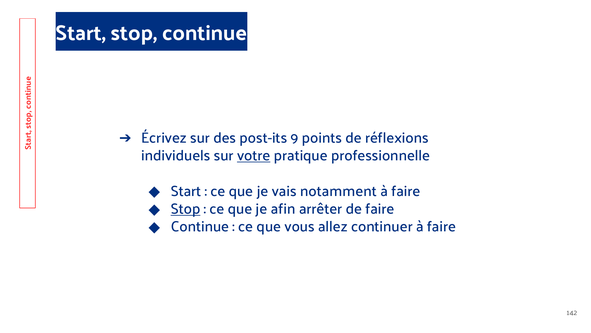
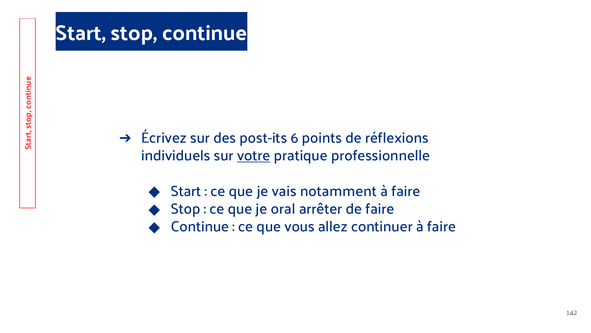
9: 9 -> 6 (295, 138)
Stop underline: present -> none (186, 209)
afin: afin -> oral (283, 209)
